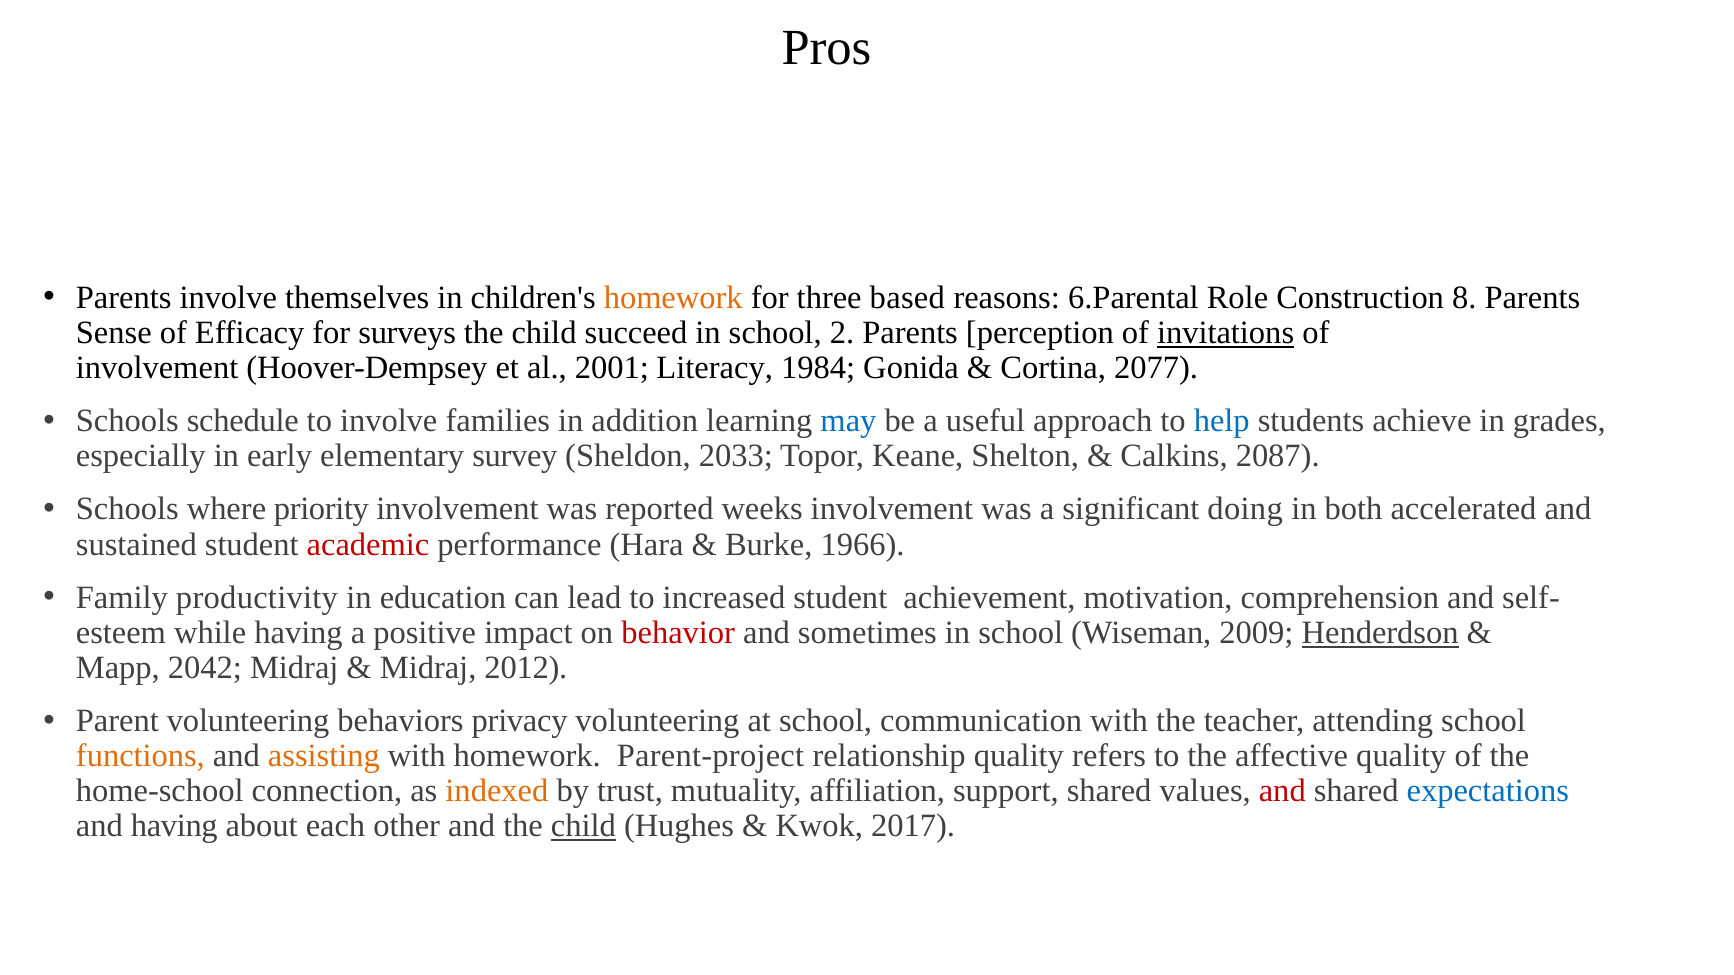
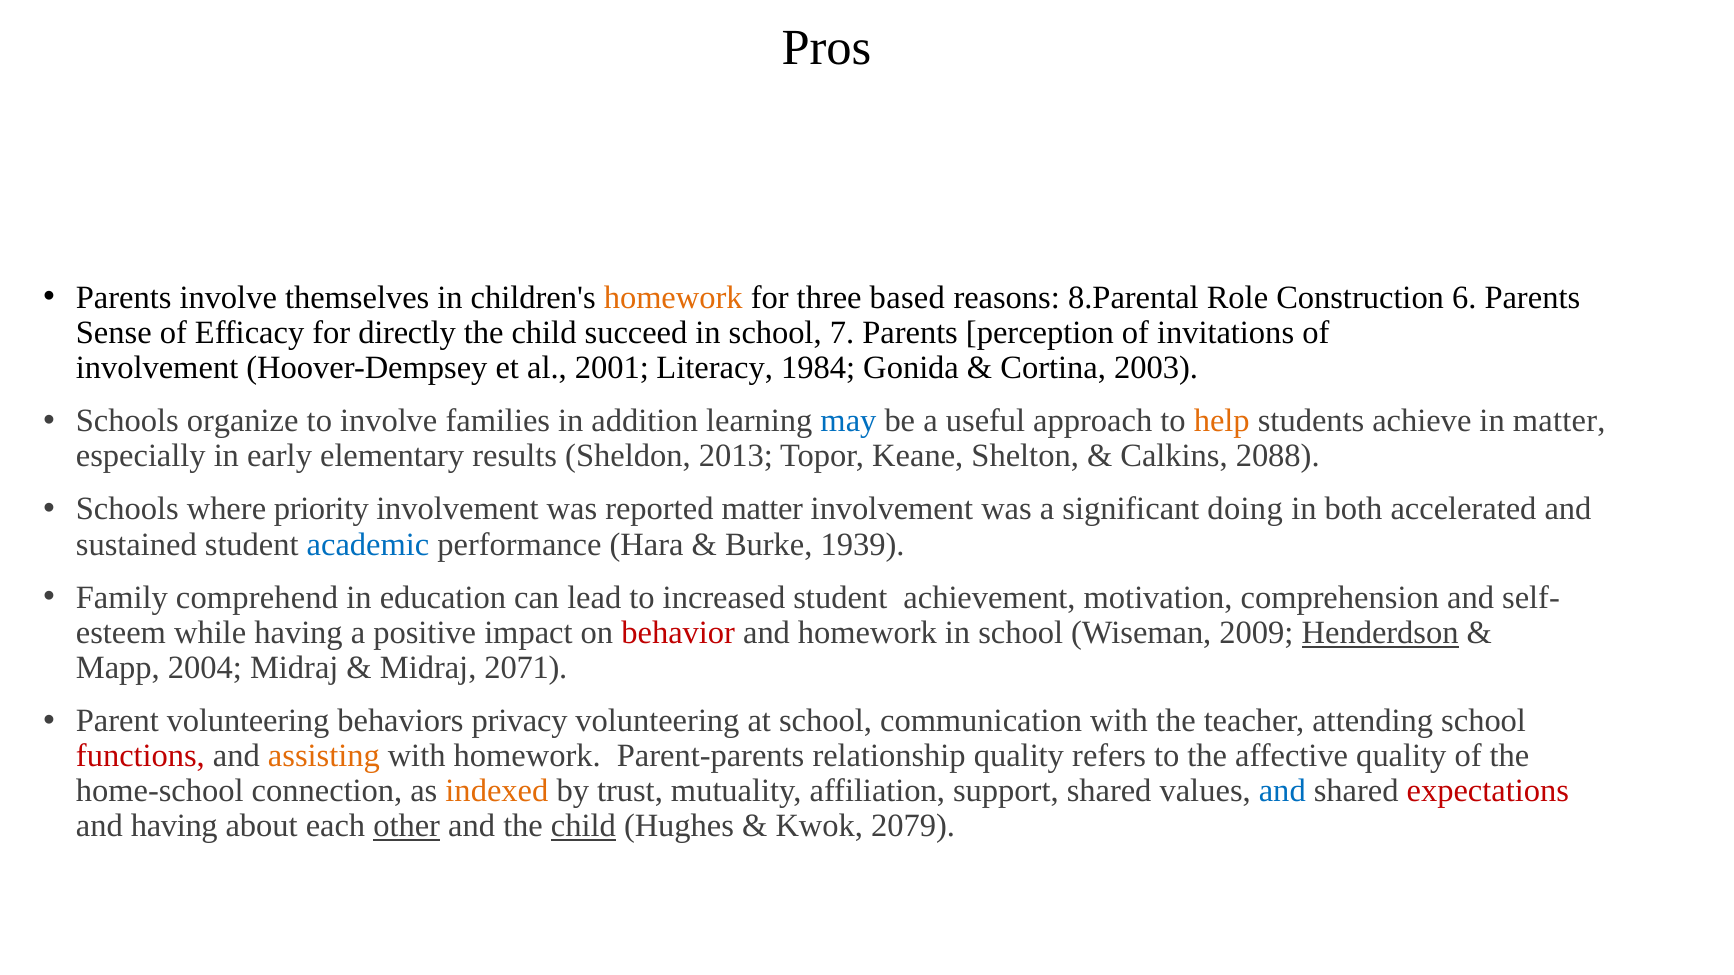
6.Parental: 6.Parental -> 8.Parental (1133, 298)
8: 8 -> 6 (1464, 298)
surveys: surveys -> directly (407, 333)
2: 2 -> 7 (842, 333)
invitations underline: present -> none (1226, 333)
2077: 2077 -> 2003 (1156, 368)
schedule: schedule -> organize (243, 421)
help colour: blue -> orange (1222, 421)
in grades: grades -> matter (1559, 421)
survey: survey -> results (515, 456)
2033: 2033 -> 2013 (736, 456)
2087: 2087 -> 2088 (1278, 456)
reported weeks: weeks -> matter (762, 509)
academic colour: red -> blue (368, 544)
1966: 1966 -> 1939 (863, 544)
productivity: productivity -> comprehend (257, 598)
and sometimes: sometimes -> homework (867, 633)
2042: 2042 -> 2004 (205, 668)
2012: 2012 -> 2071 (526, 668)
functions colour: orange -> red (140, 756)
Parent-project: Parent-project -> Parent-parents (711, 756)
and colour: red -> blue (1282, 791)
expectations colour: blue -> red (1488, 791)
other underline: none -> present (407, 826)
2017: 2017 -> 2079 (913, 826)
